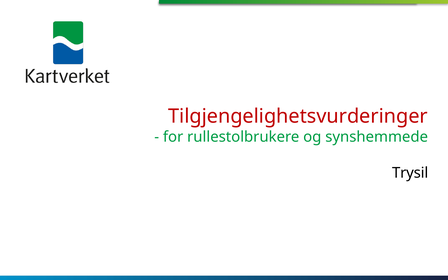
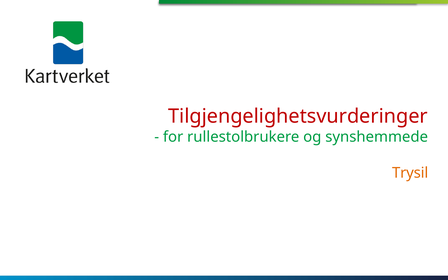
Trysil colour: black -> orange (410, 173)
